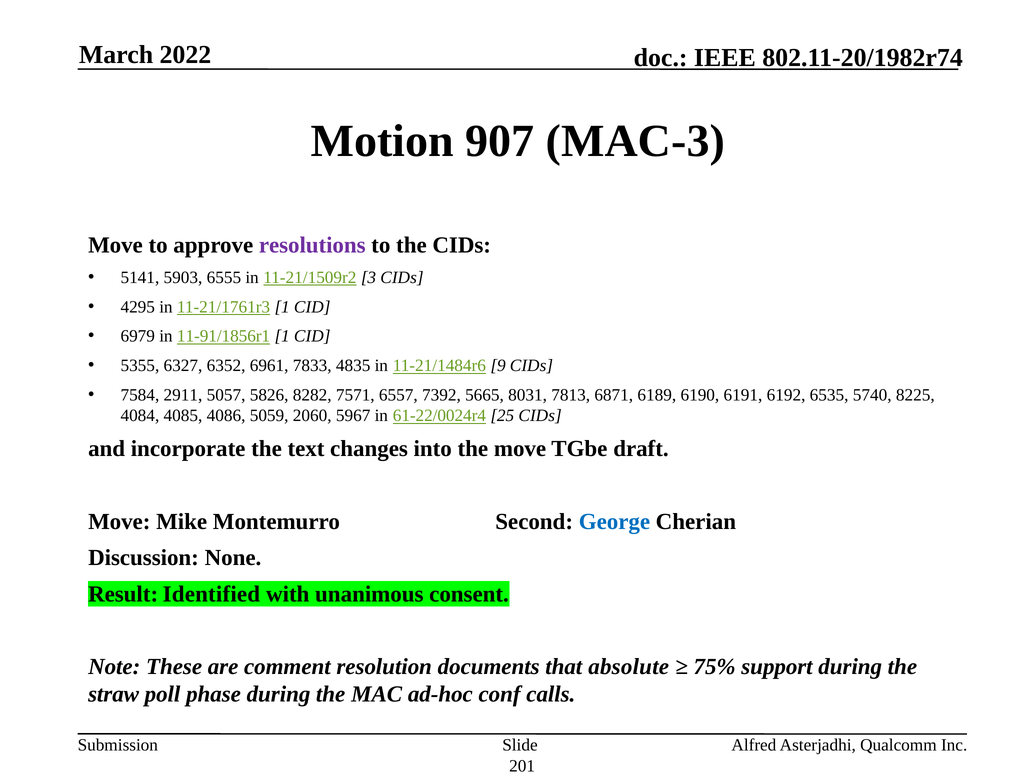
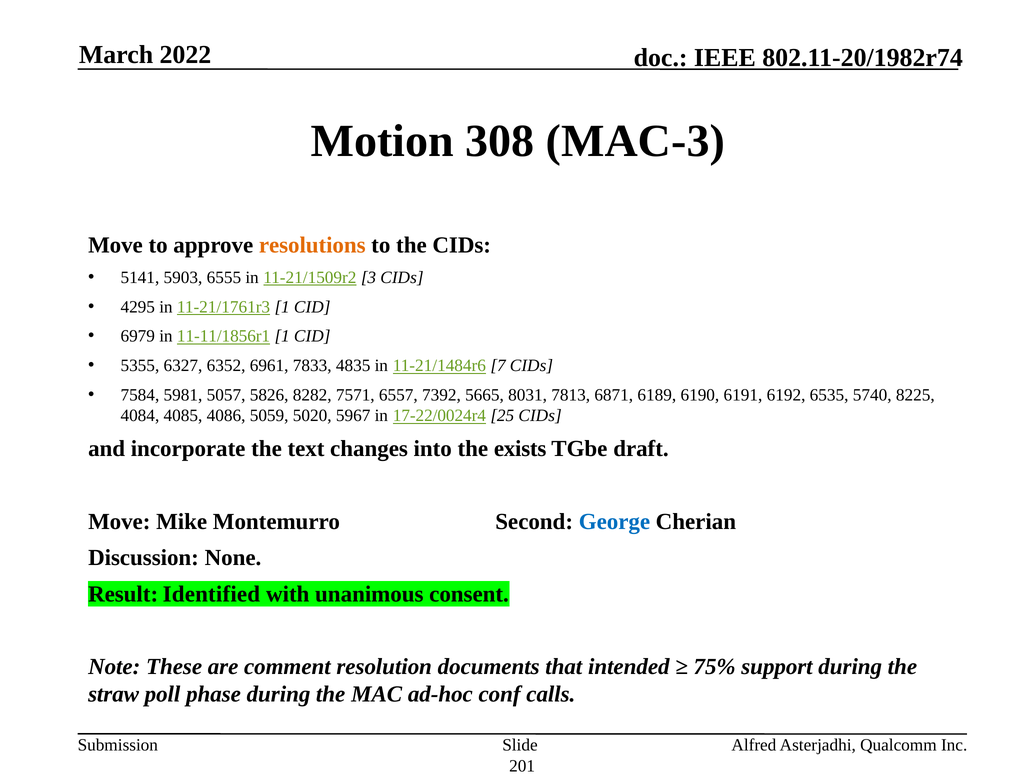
907: 907 -> 308 (500, 141)
resolutions colour: purple -> orange (312, 245)
11-91/1856r1: 11-91/1856r1 -> 11-11/1856r1 (224, 336)
9: 9 -> 7 (498, 366)
2911: 2911 -> 5981 (183, 395)
2060: 2060 -> 5020 (312, 416)
61-22/0024r4: 61-22/0024r4 -> 17-22/0024r4 (439, 416)
the move: move -> exists (520, 449)
absolute: absolute -> intended (629, 666)
